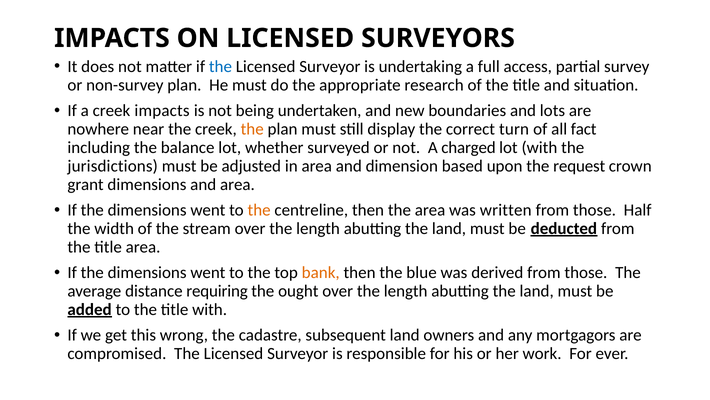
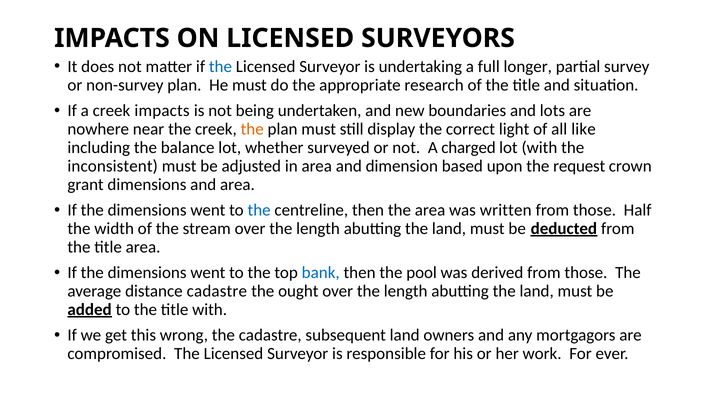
access: access -> longer (528, 67)
turn: turn -> light (514, 129)
fact: fact -> like (584, 129)
jurisdictions: jurisdictions -> inconsistent (113, 166)
the colour: orange -> blue (259, 210)
bank colour: orange -> blue (321, 272)
blue: blue -> pool (422, 272)
distance requiring: requiring -> cadastre (217, 291)
